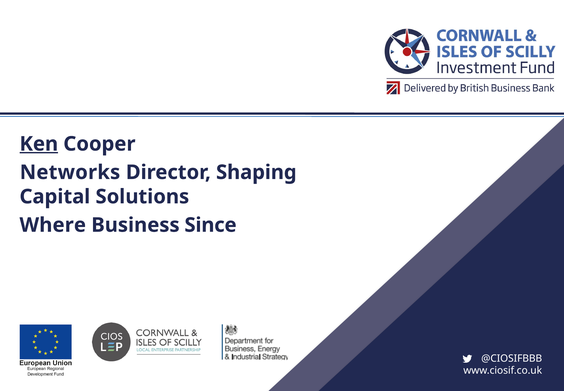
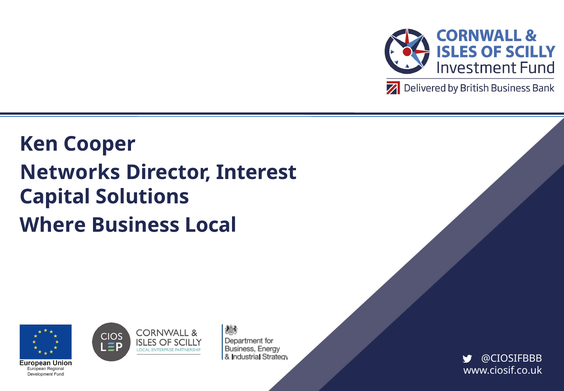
Ken underline: present -> none (39, 144)
Shaping: Shaping -> Interest (256, 172)
Since: Since -> Local (211, 225)
